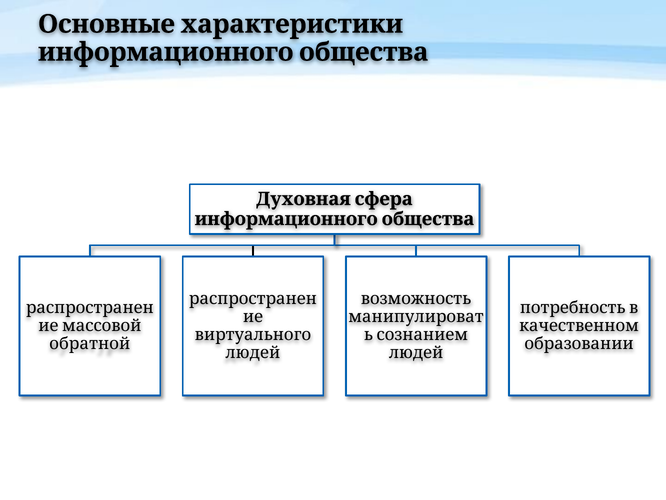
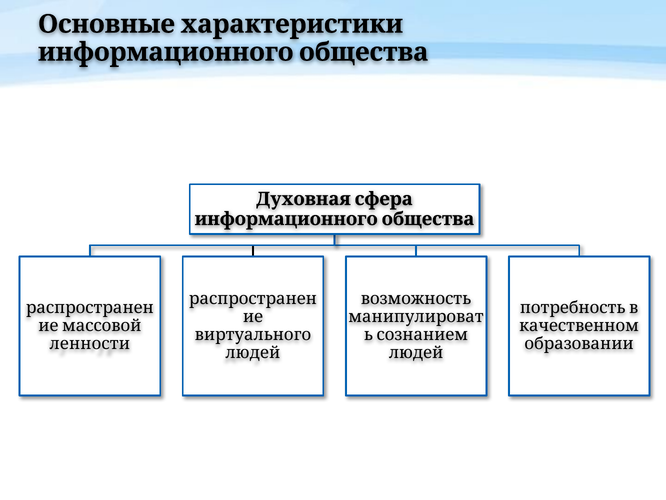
обратной: обратной -> ленности (90, 344)
